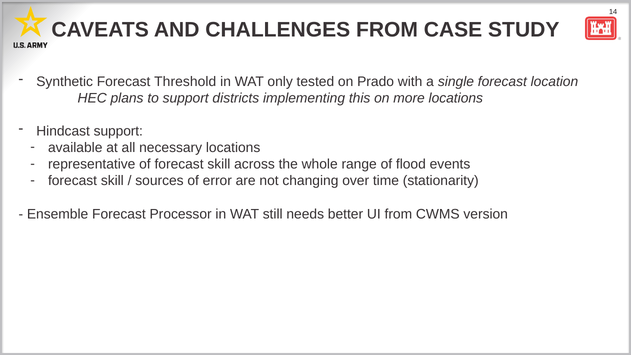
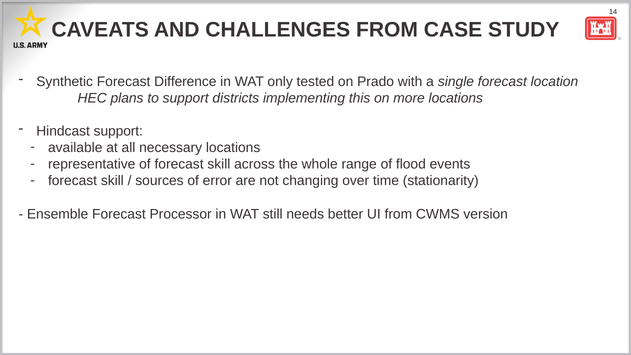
Threshold: Threshold -> Difference (185, 81)
